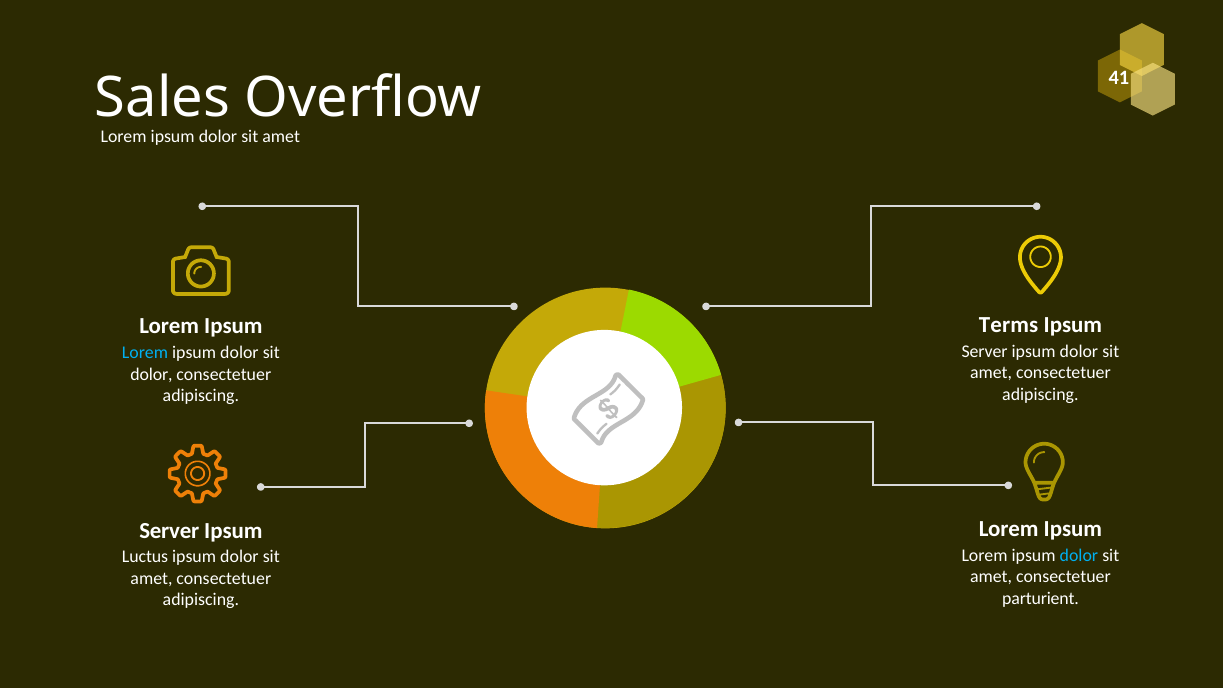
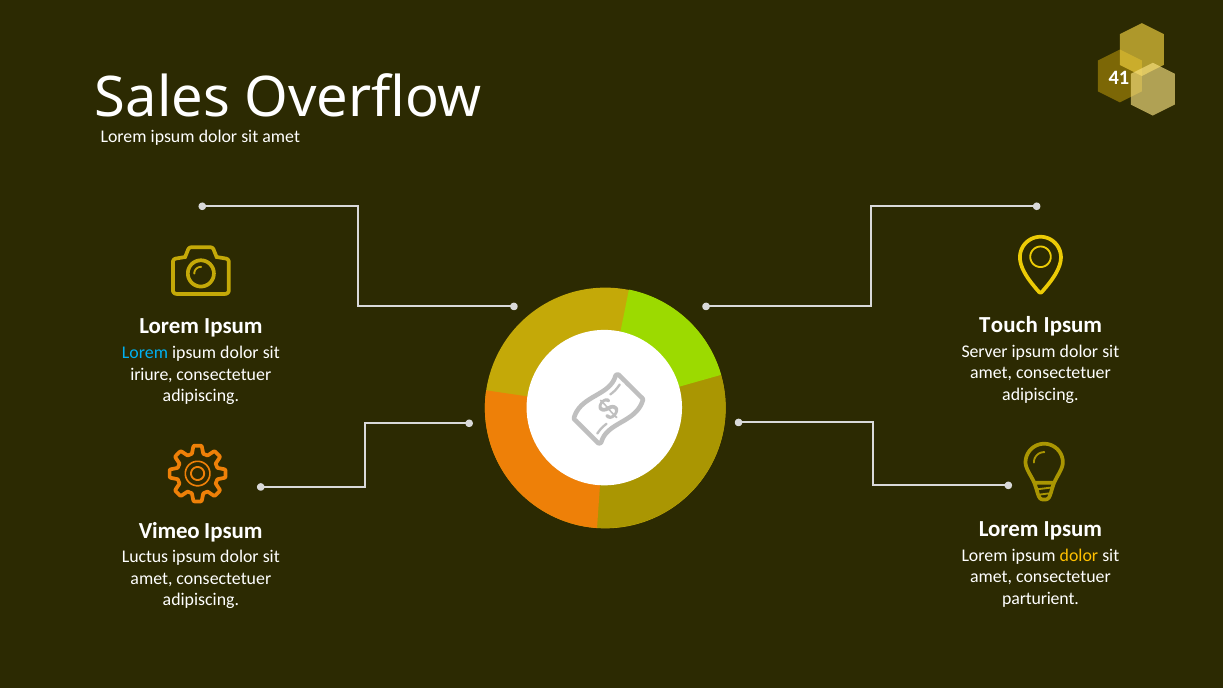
Terms: Terms -> Touch (1009, 325)
dolor: dolor -> iriure (152, 374)
Server: Server -> Vimeo (169, 530)
dolor colour: light blue -> yellow (1079, 555)
